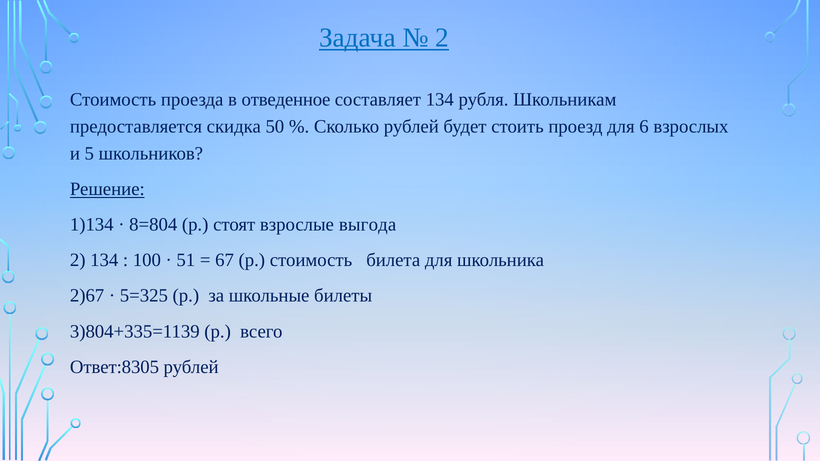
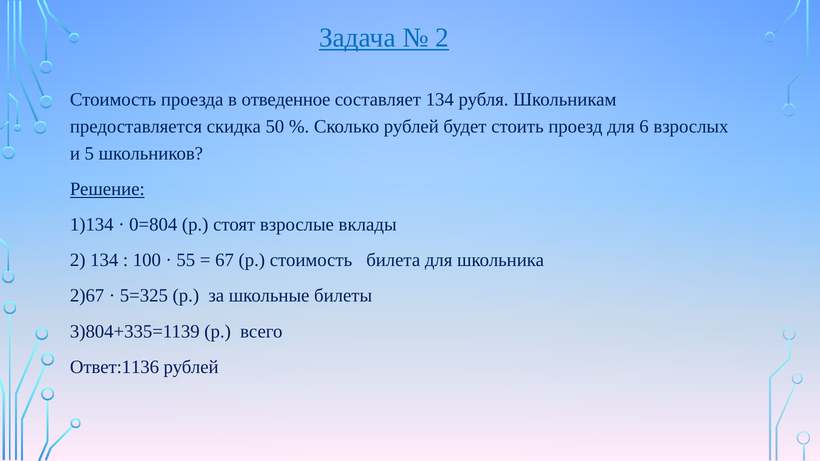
8=804: 8=804 -> 0=804 (153, 225)
выгода: выгода -> вклады (368, 225)
51: 51 -> 55 (186, 260)
Ответ:8305: Ответ:8305 -> Ответ:1136 (114, 367)
